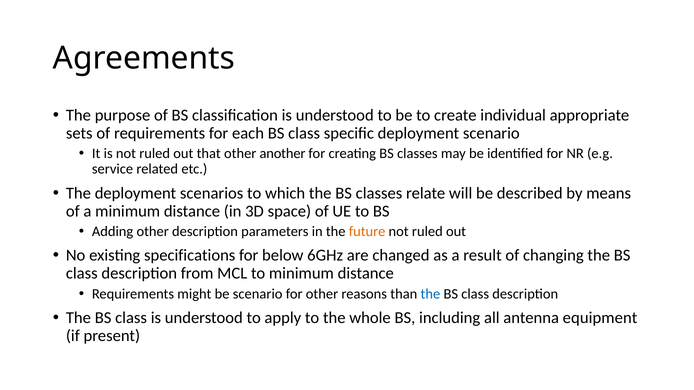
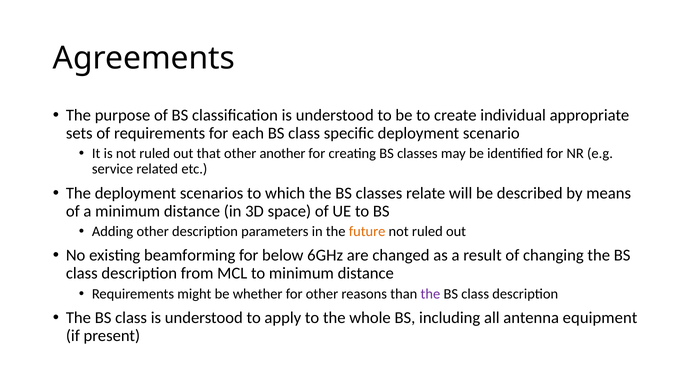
specifications: specifications -> beamforming (190, 256)
be scenario: scenario -> whether (258, 294)
the colour: blue -> purple (430, 294)
